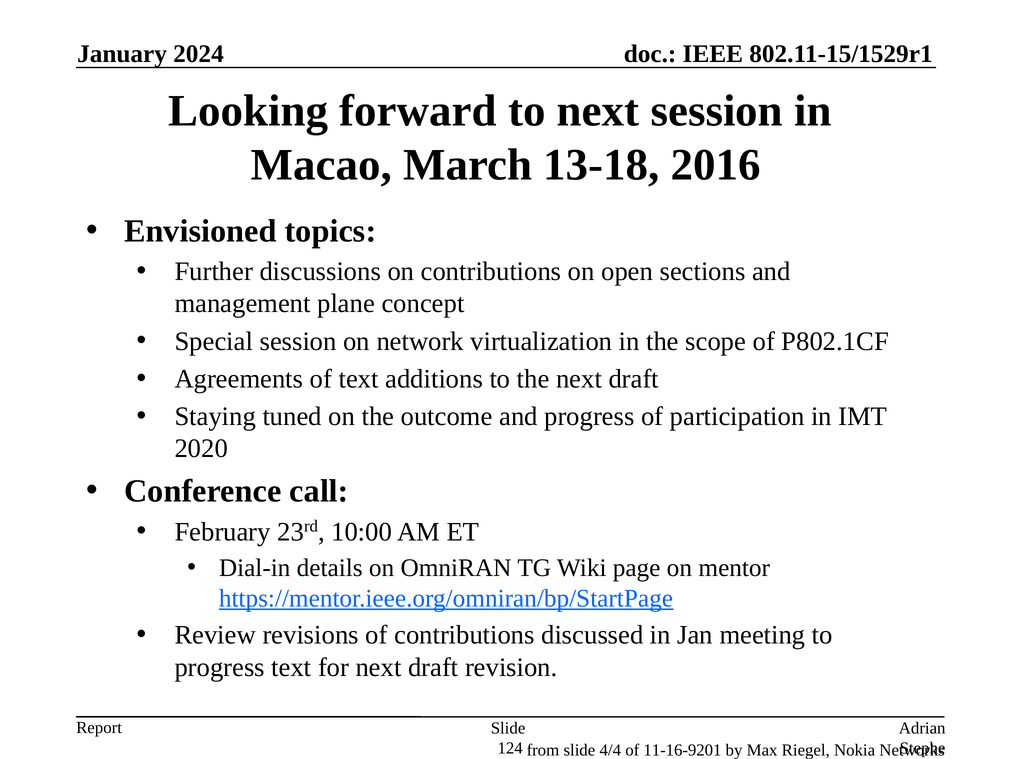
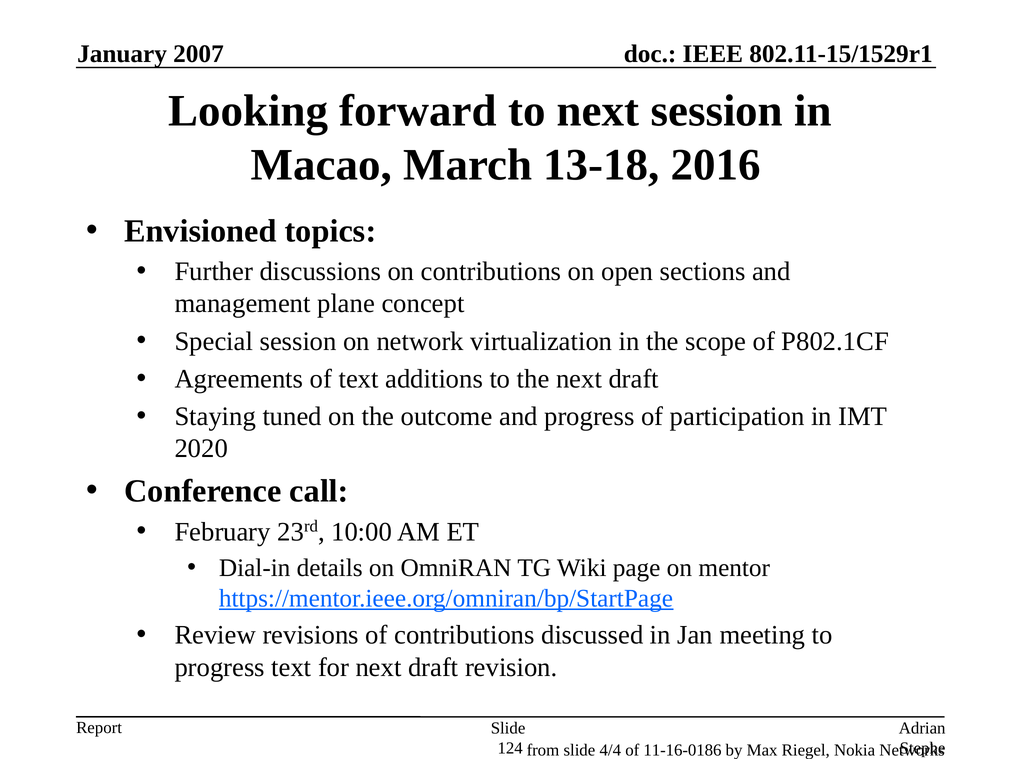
2024: 2024 -> 2007 (198, 54)
11-16-9201: 11-16-9201 -> 11-16-0186 (682, 750)
